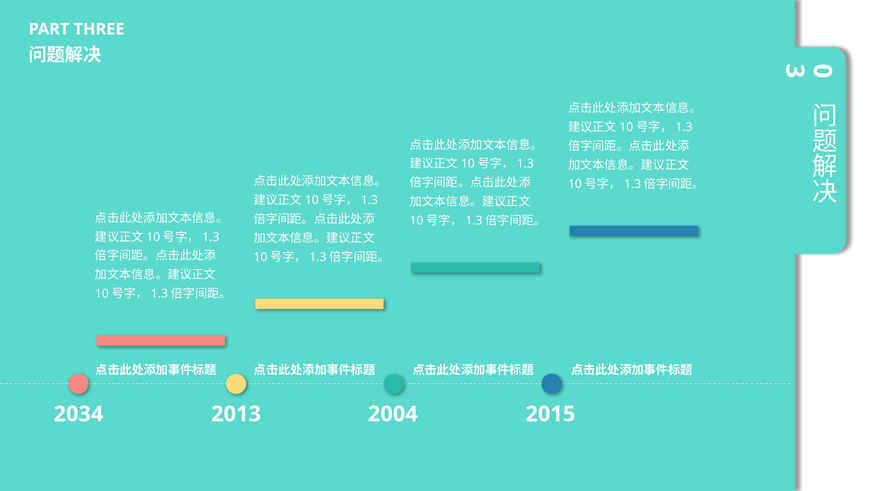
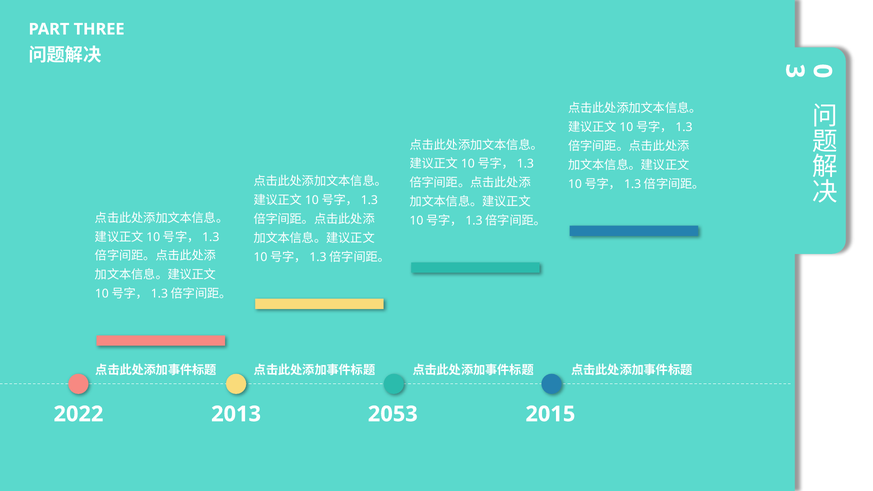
2034: 2034 -> 2022 (78, 414)
2004: 2004 -> 2053 (393, 414)
